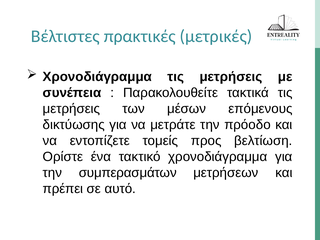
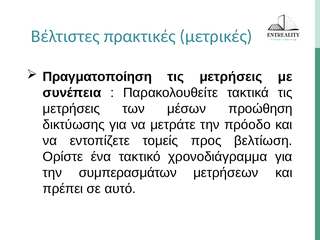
Χρονοδιάγραμμα: Χρονοδιάγραμμα -> Πραγματοποίηση (97, 77)
επόμενους: επόμενους -> προώθηση (261, 109)
